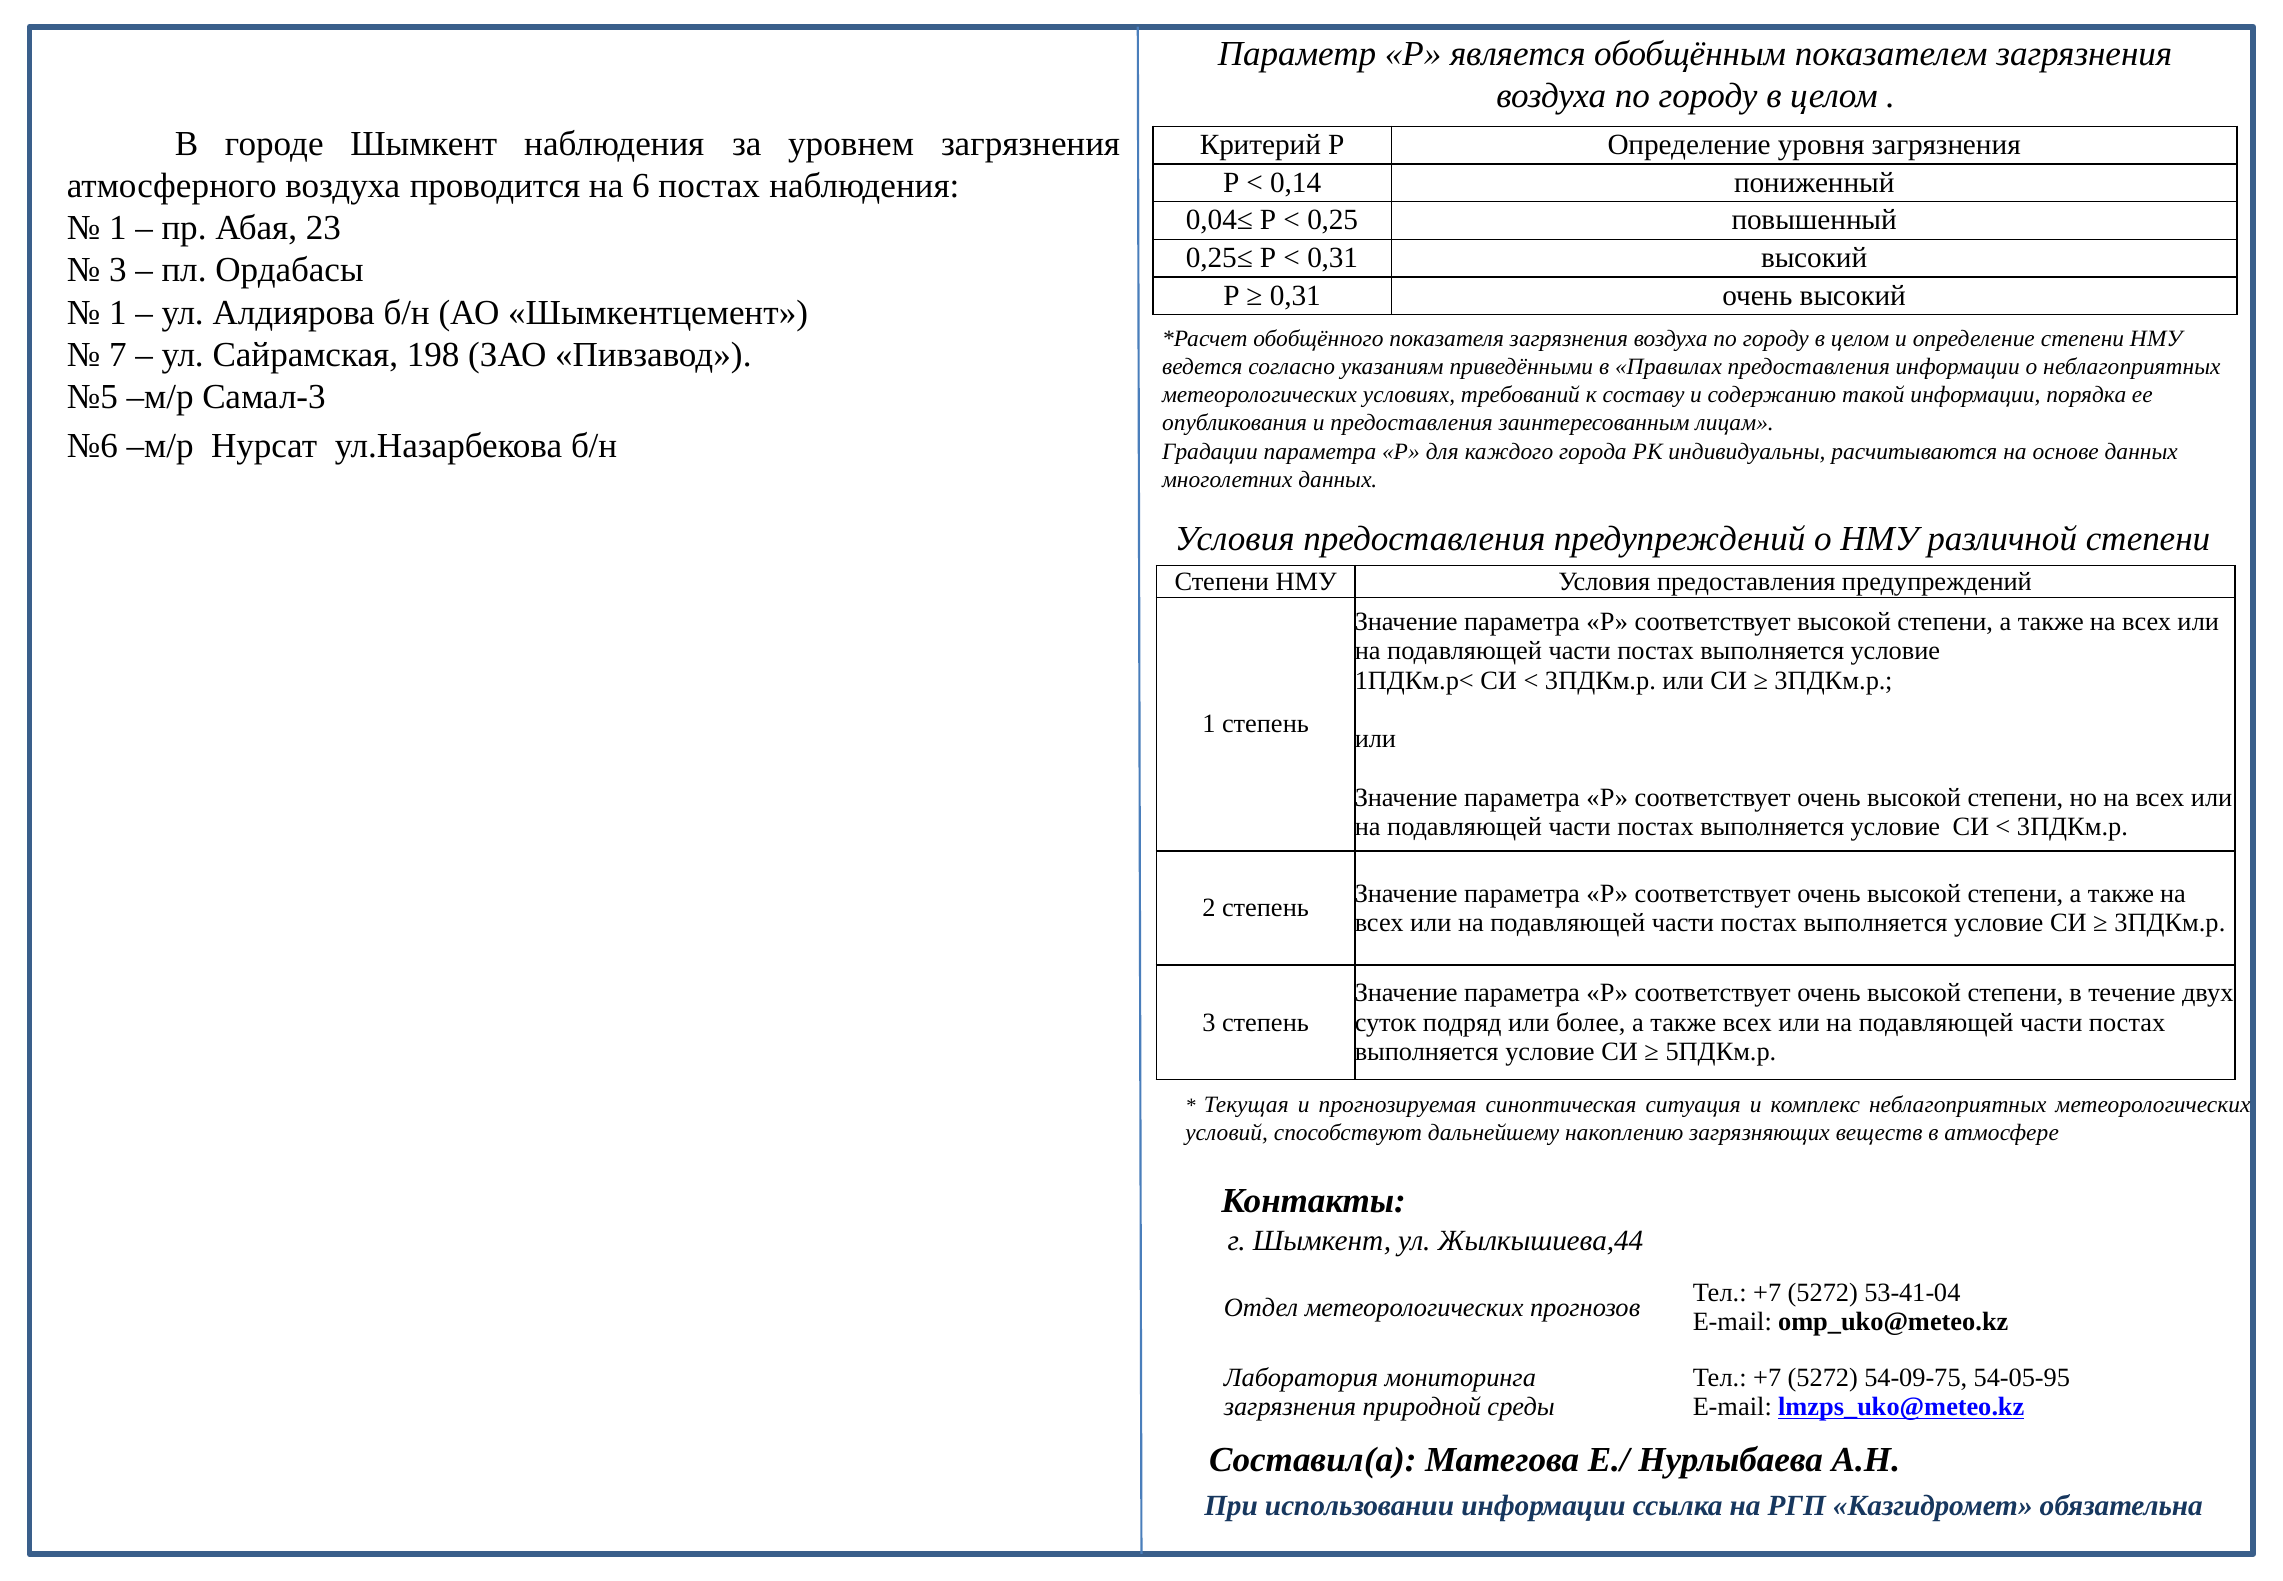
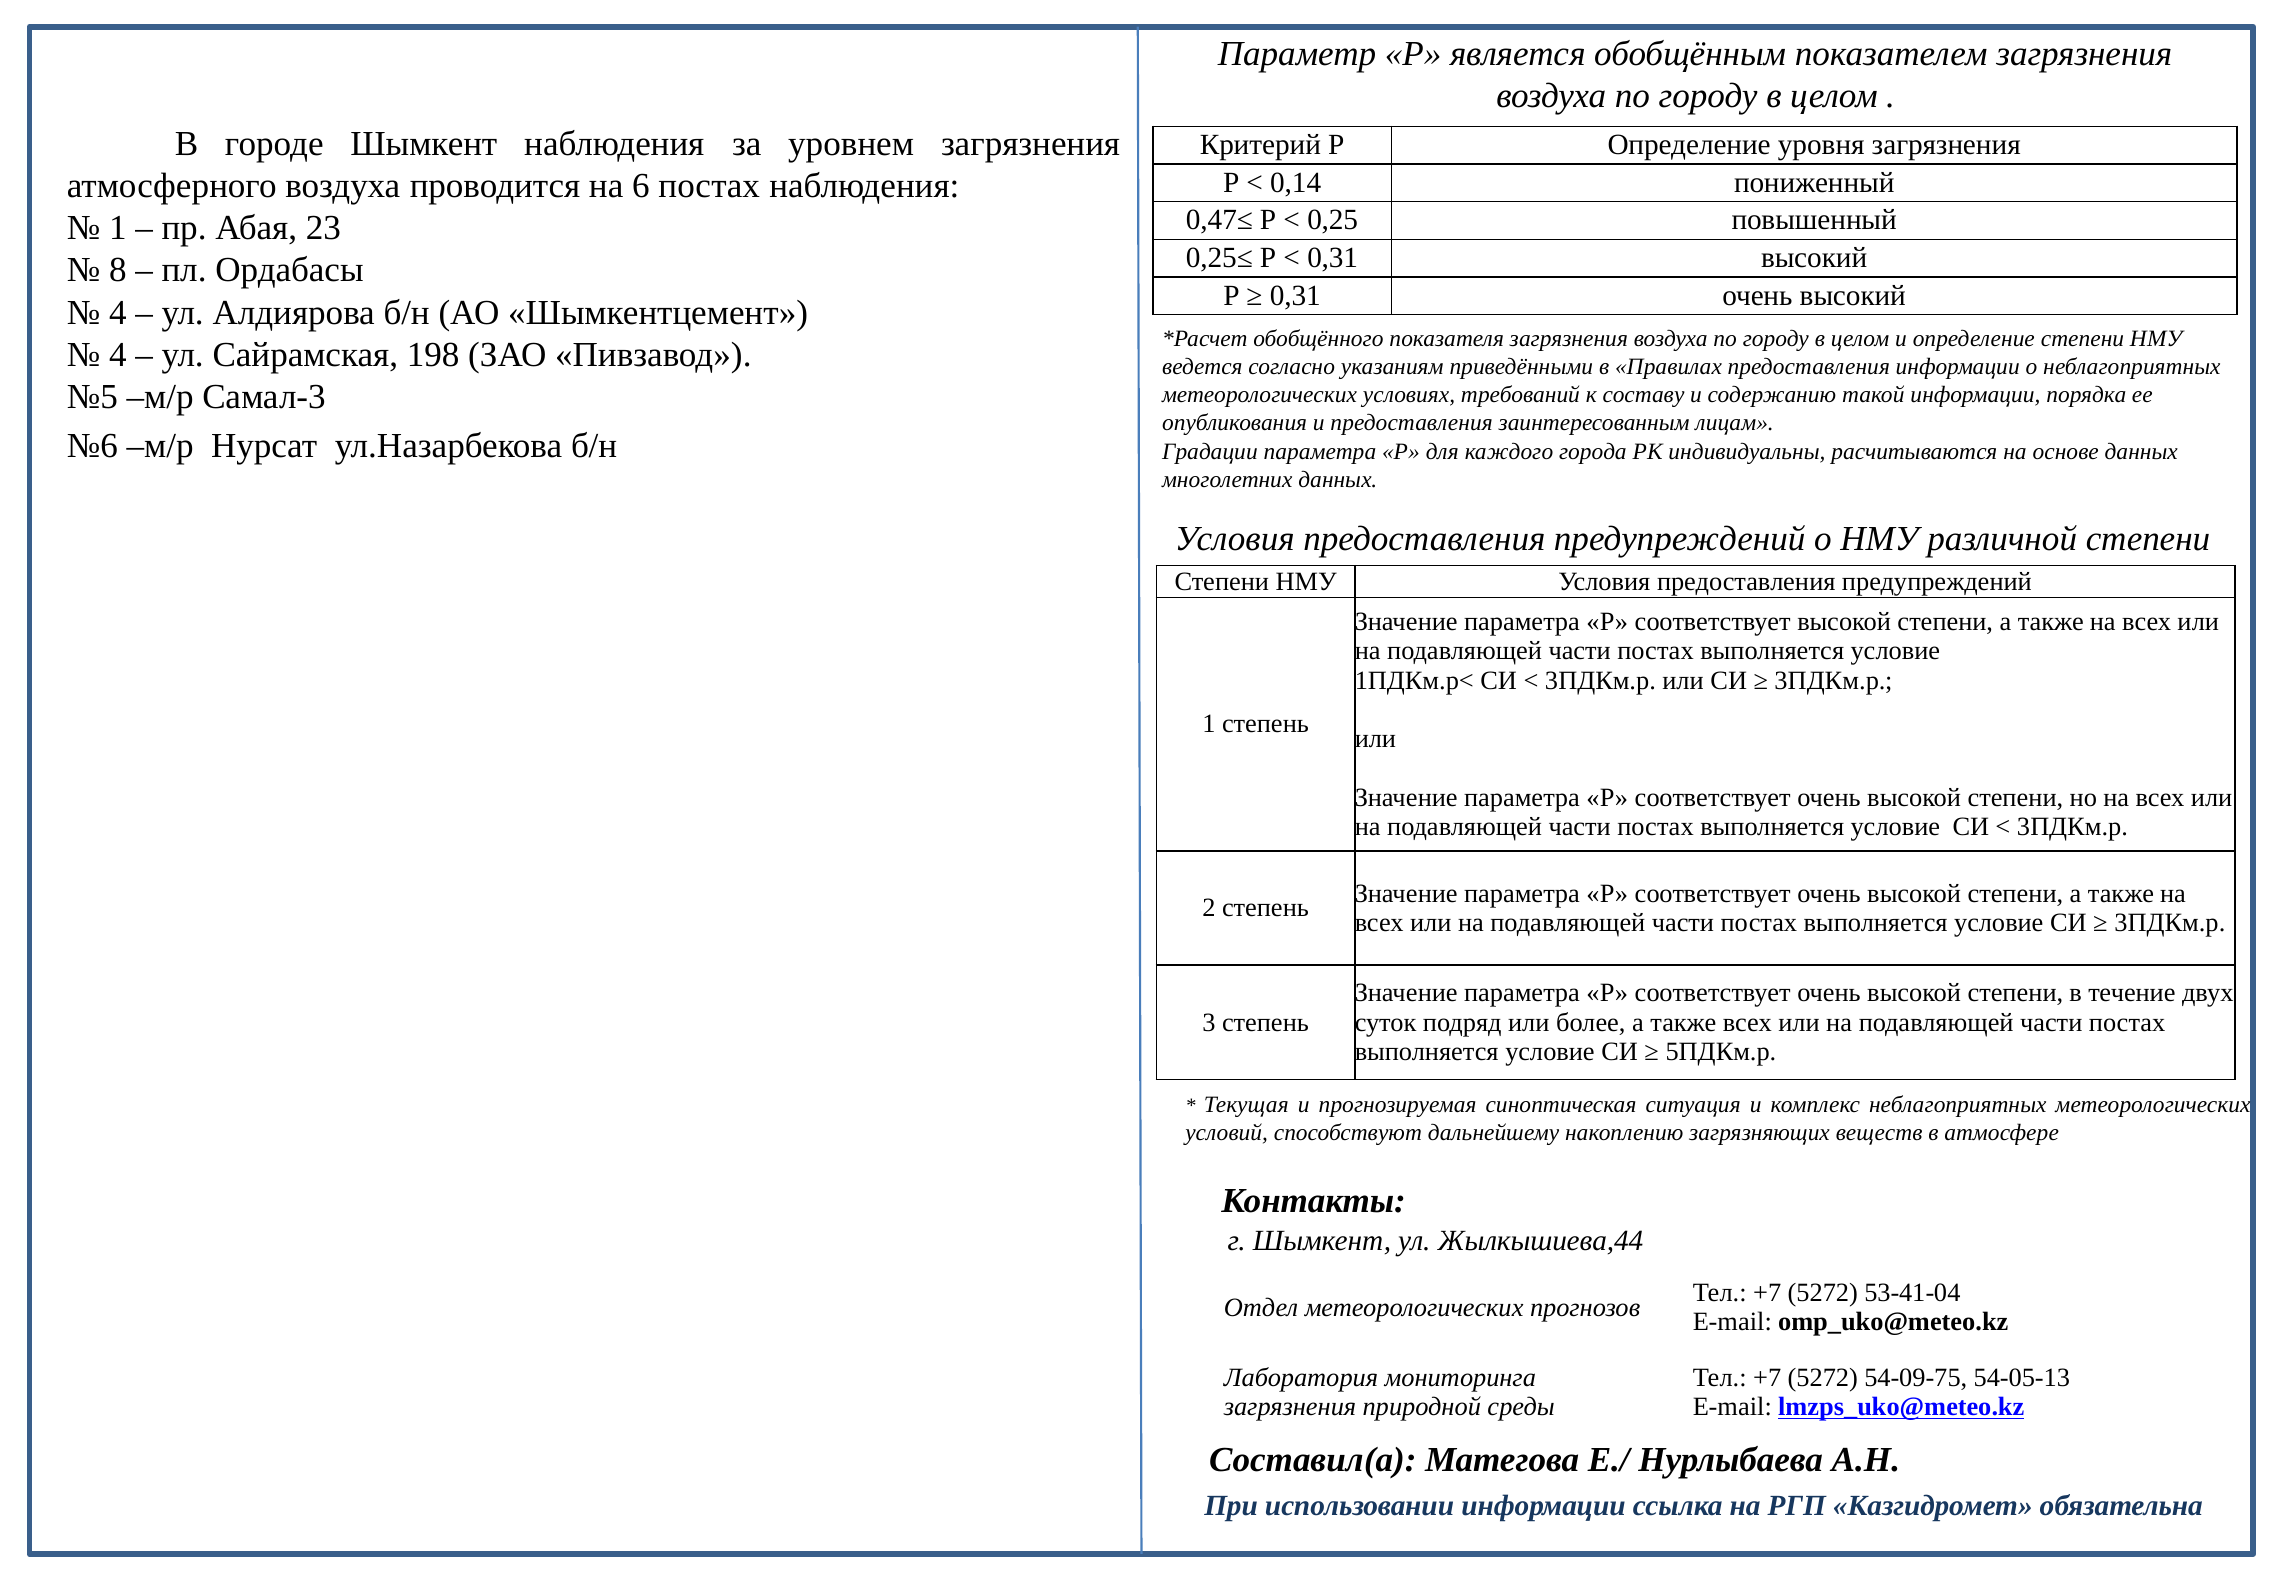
0,04≤: 0,04≤ -> 0,47≤ (1219, 220)
3: 3 -> 8 (118, 270)
1: 1 -> 4 (118, 312)
7: 7 -> 4 (118, 354)
54-05-95: 54-05-95 -> 54-05-13 (2022, 1377)
